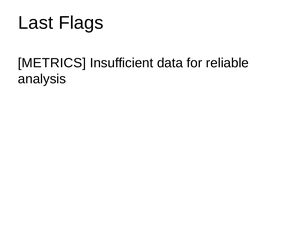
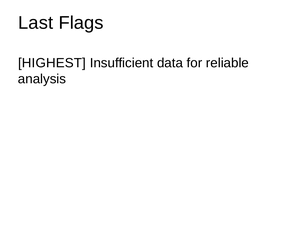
METRICS: METRICS -> HIGHEST (52, 63)
